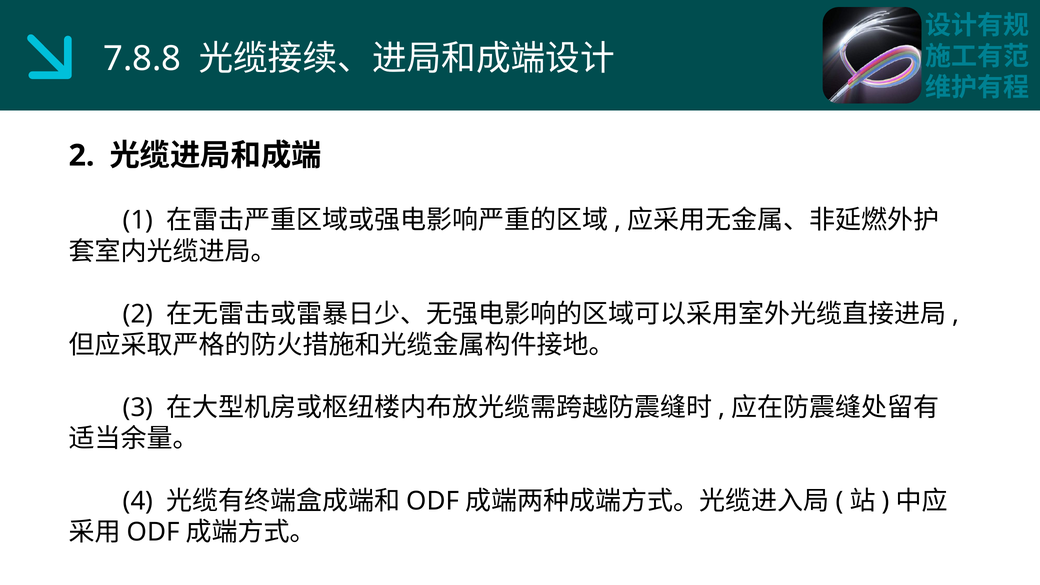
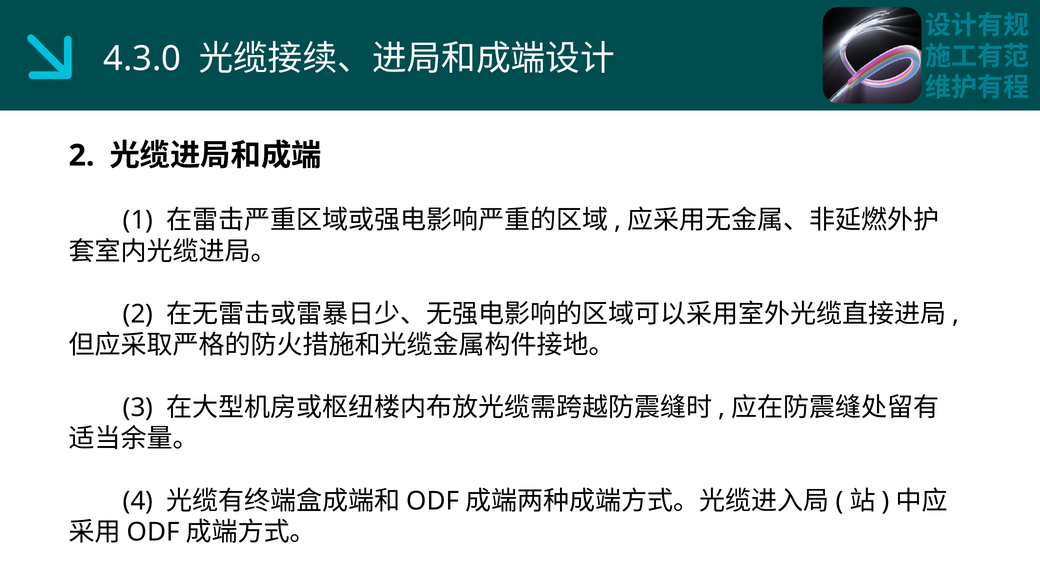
7.8.8: 7.8.8 -> 4.3.0 (142, 59)
